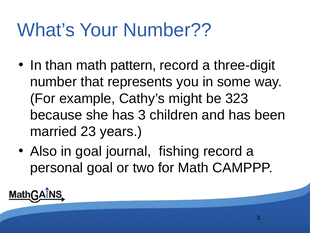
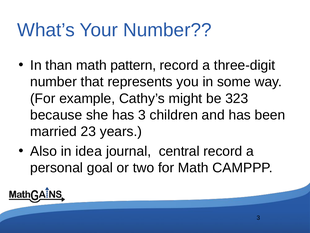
in goal: goal -> idea (89, 151)
fishing: fishing -> central (179, 151)
